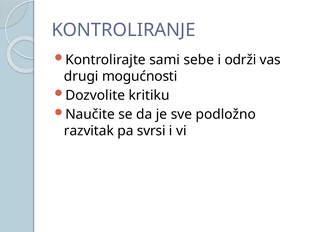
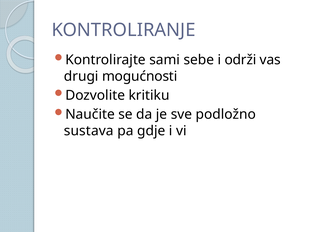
razvitak: razvitak -> sustava (89, 131)
svrsi: svrsi -> gdje (151, 131)
